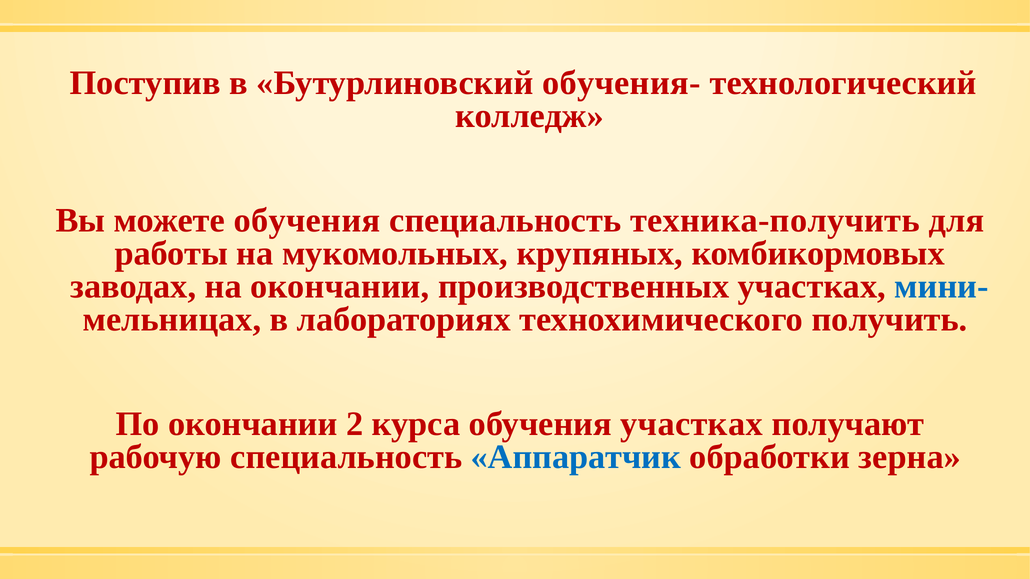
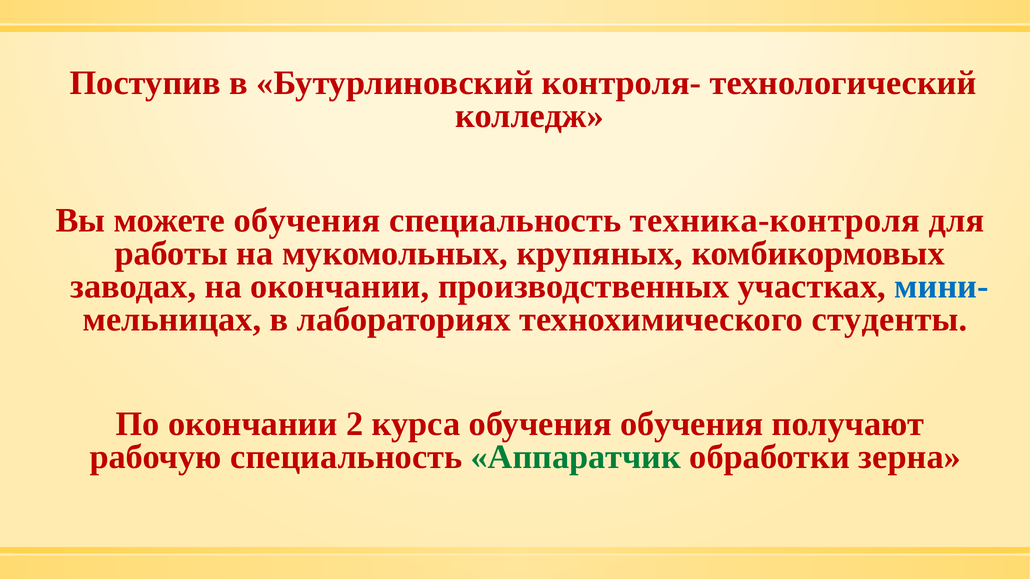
обучения-: обучения- -> контроля- (621, 83)
техника-получить: техника-получить -> техника-контроля (775, 221)
получить: получить -> студенты (889, 319)
обучения участках: участках -> обучения (692, 424)
Аппаратчик colour: blue -> green (576, 457)
